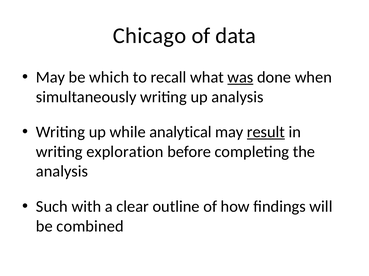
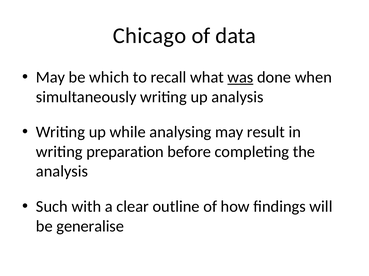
analytical: analytical -> analysing (180, 132)
result underline: present -> none (266, 132)
exploration: exploration -> preparation (125, 152)
combined: combined -> generalise (90, 227)
